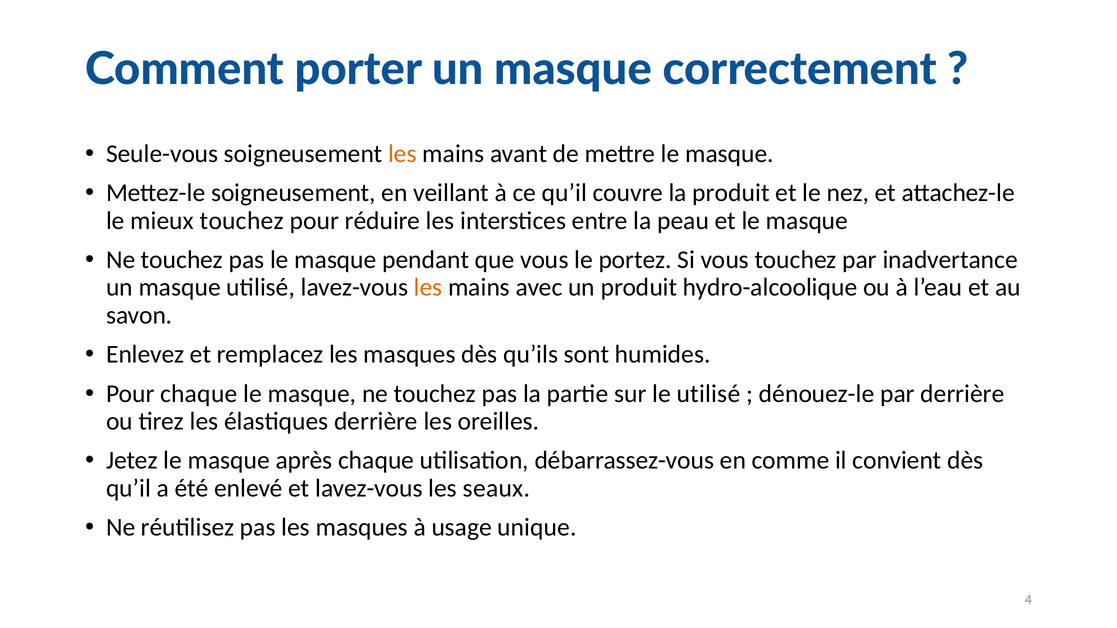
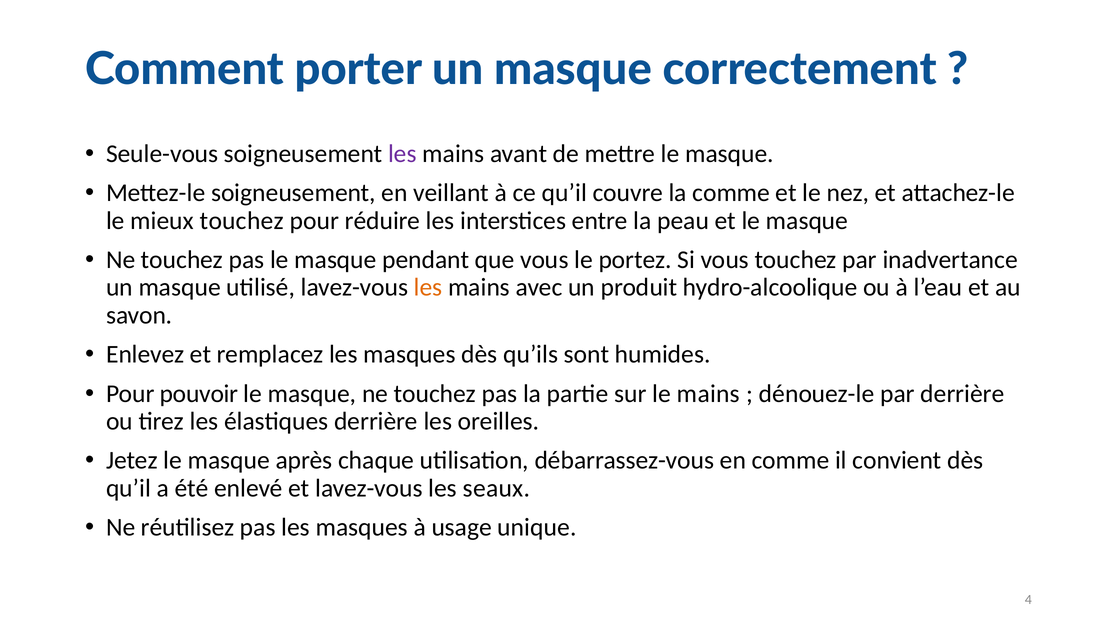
les colour: orange -> purple (402, 154)
la produit: produit -> comme (731, 193)
Pour chaque: chaque -> pouvoir (199, 394)
le utilisé: utilisé -> mains (708, 394)
